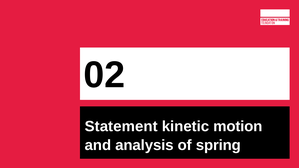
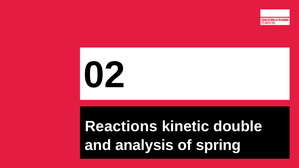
Statement: Statement -> Reactions (121, 127)
motion: motion -> double (238, 127)
